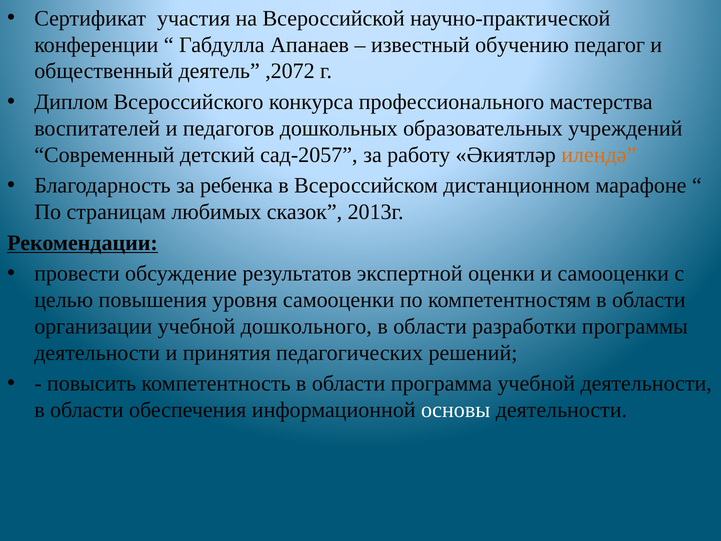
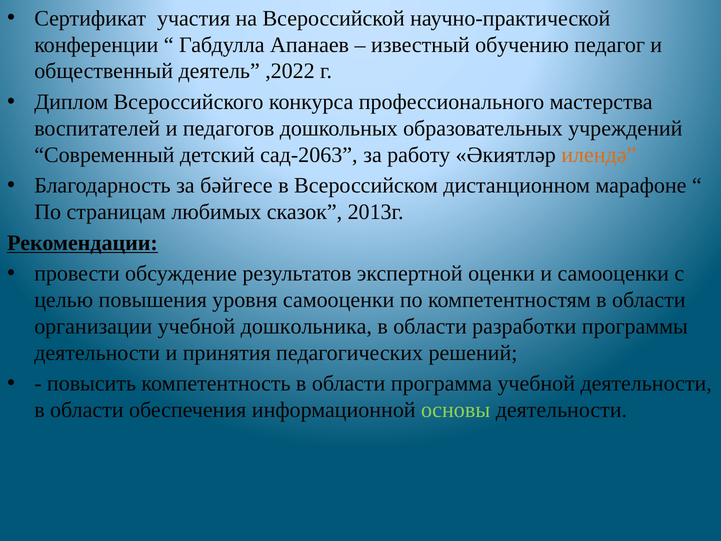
,2072: ,2072 -> ,2022 (290, 71)
сад-2057: сад-2057 -> сад-2063 (309, 155)
ребенка: ребенка -> бәйгесе (236, 186)
дошкольного: дошкольного -> дошкольника (306, 326)
основы colour: white -> light green (456, 410)
